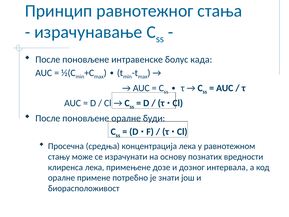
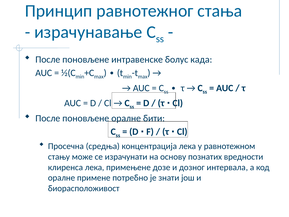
буди: буди -> бити (154, 118)
